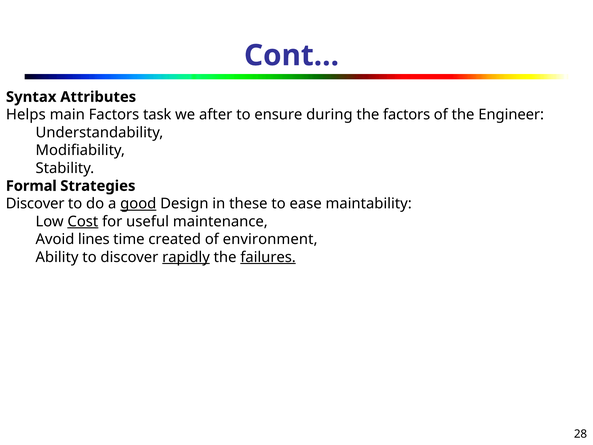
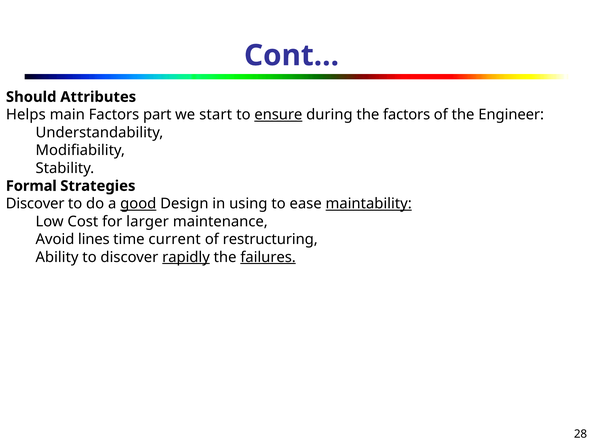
Syntax: Syntax -> Should (31, 97)
task: task -> part (157, 115)
after: after -> start (216, 115)
ensure underline: none -> present (278, 115)
these: these -> using (248, 204)
maintability underline: none -> present (369, 204)
Cost underline: present -> none (83, 221)
useful: useful -> larger (148, 221)
created: created -> current (175, 239)
environment: environment -> restructuring (270, 239)
